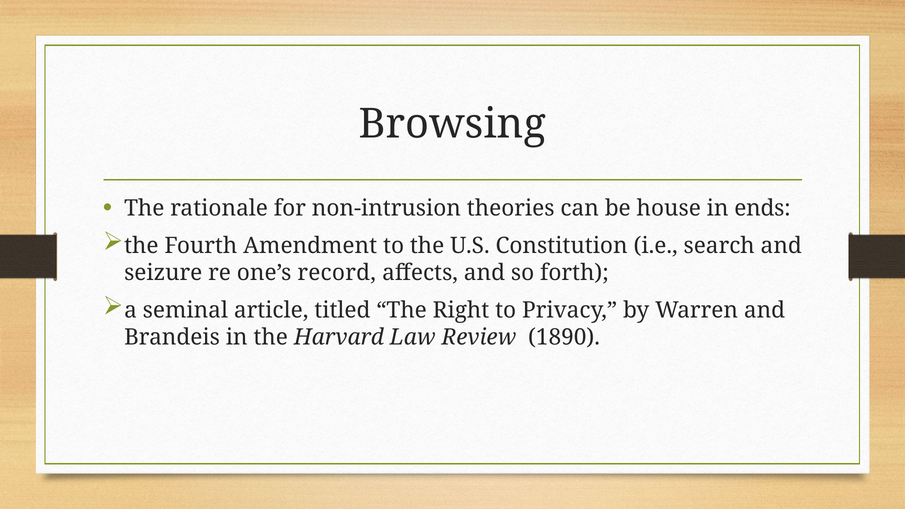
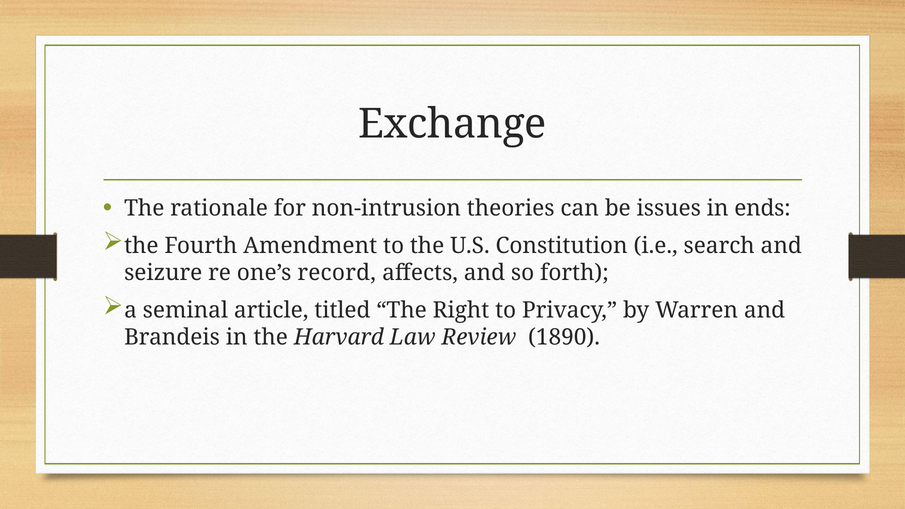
Browsing: Browsing -> Exchange (453, 124)
house: house -> issues (669, 208)
